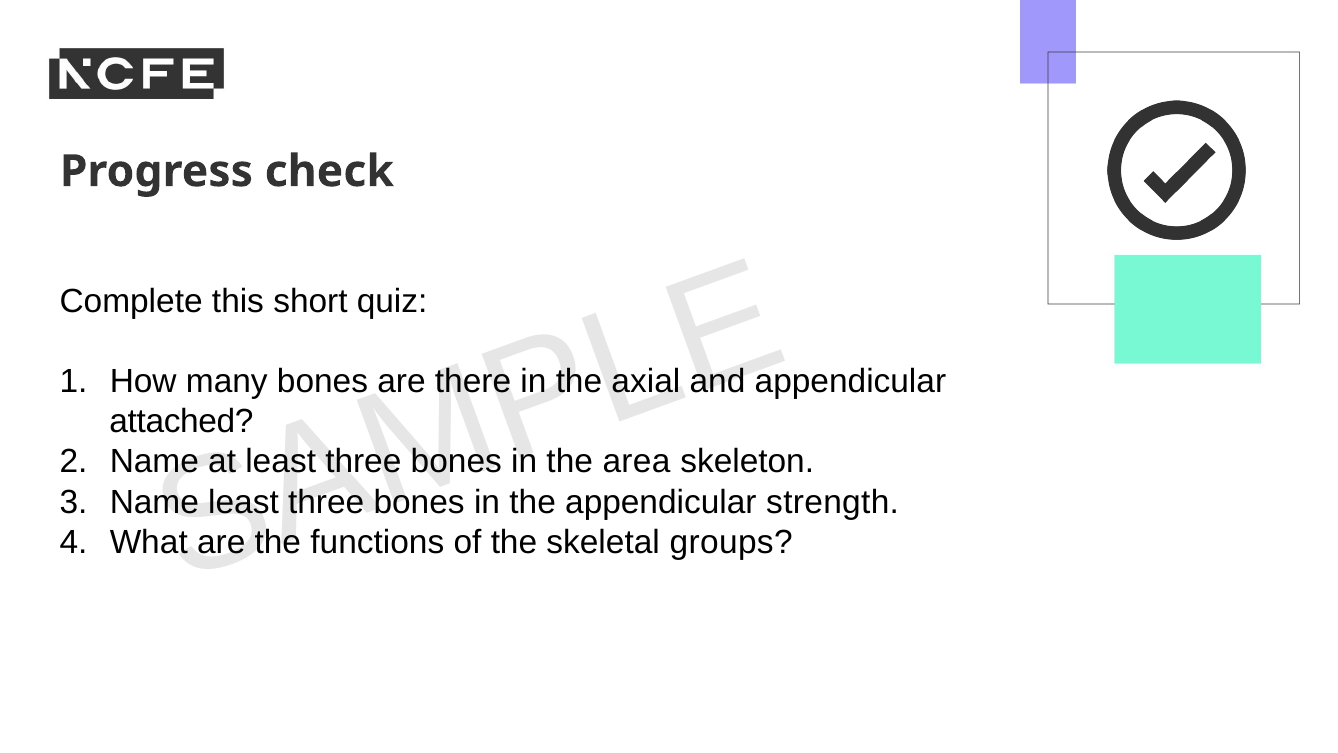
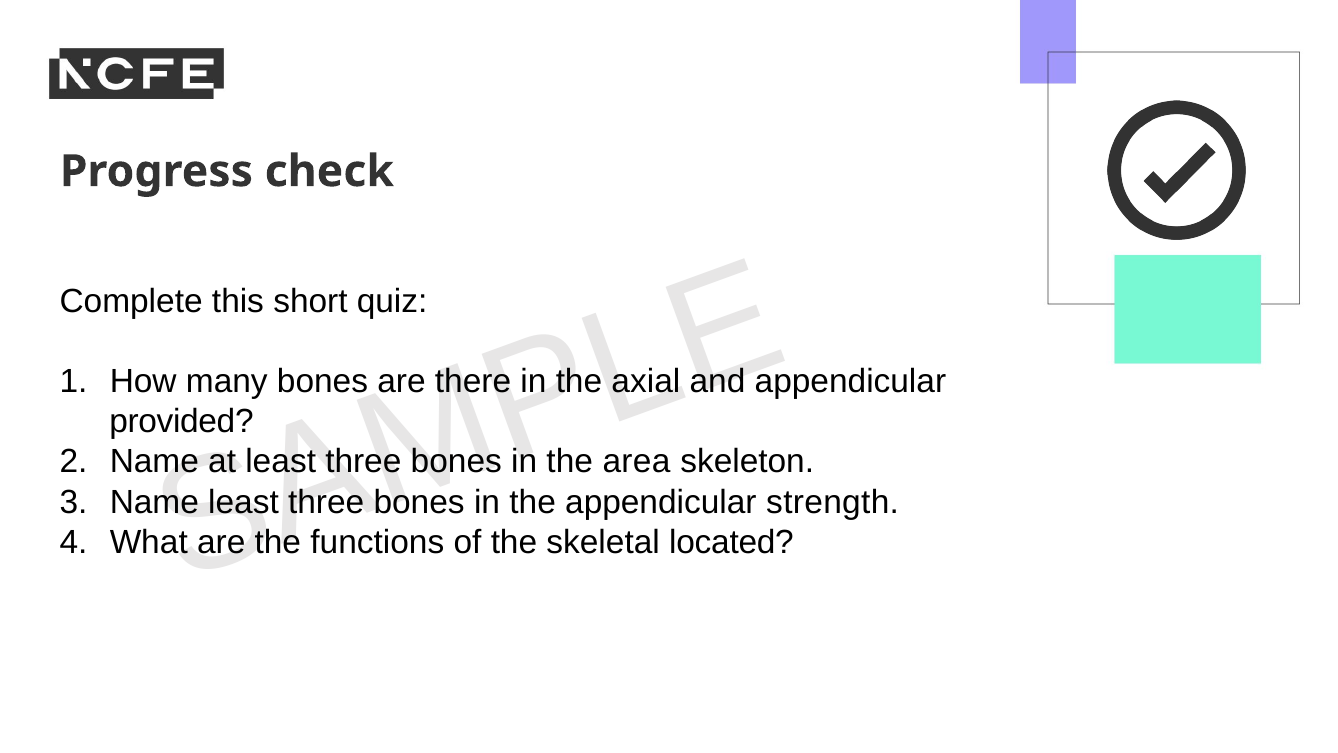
attached: attached -> provided (181, 421)
groups: groups -> located (731, 542)
